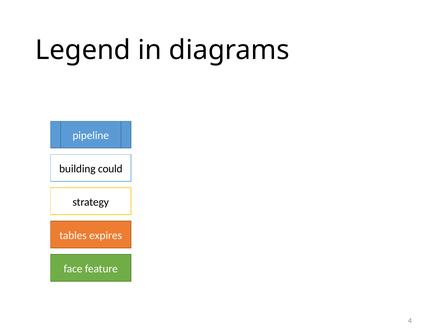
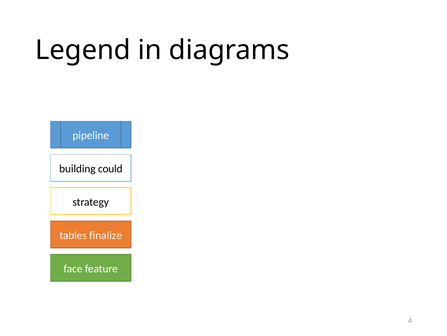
expires: expires -> finalize (106, 235)
